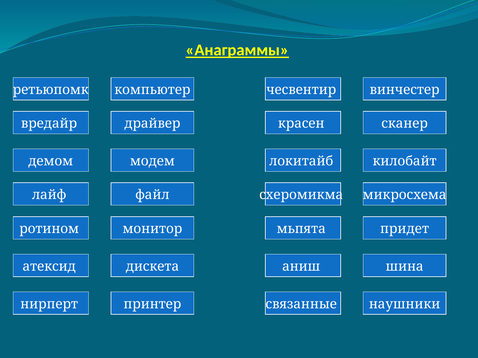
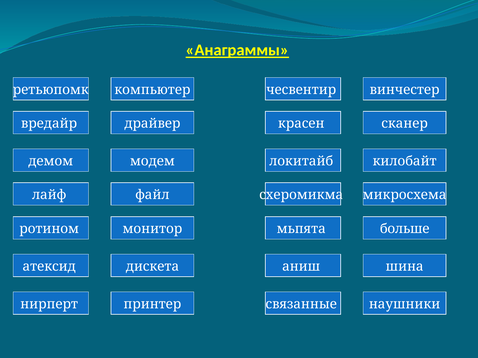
придет: придет -> больше (405, 229)
